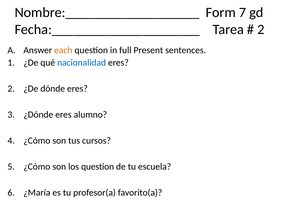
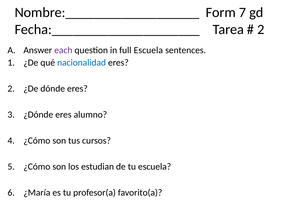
each colour: orange -> purple (63, 50)
full Present: Present -> Escuela (148, 50)
los question: question -> estudian (98, 167)
